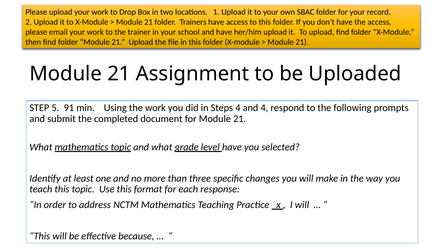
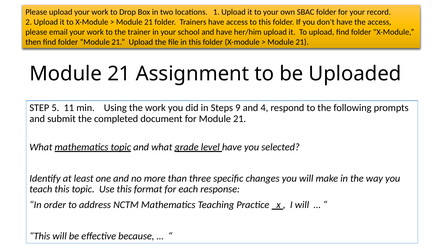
91: 91 -> 11 (69, 108)
Steps 4: 4 -> 9 (238, 108)
